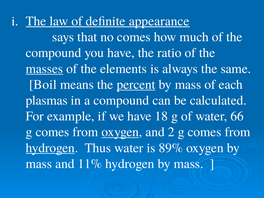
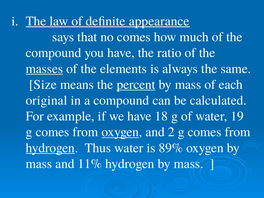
Boil: Boil -> Size (43, 84)
plasmas: plasmas -> original (47, 100)
66: 66 -> 19 (237, 116)
